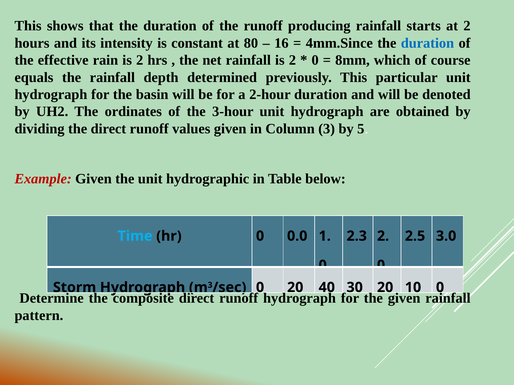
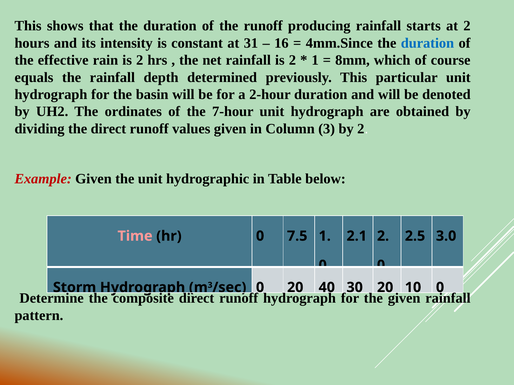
80: 80 -> 31 (251, 43)
0: 0 -> 1 (315, 60)
3-hour: 3-hour -> 7-hour (233, 112)
by 5: 5 -> 2 (361, 129)
Time colour: light blue -> pink (135, 236)
0.0: 0.0 -> 7.5 (297, 236)
2.3: 2.3 -> 2.1 (357, 236)
